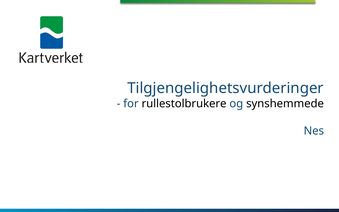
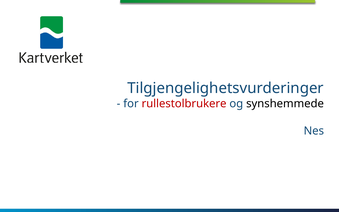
rullestolbrukere colour: black -> red (184, 104)
